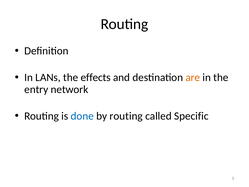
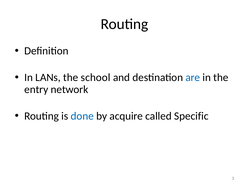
effects: effects -> school (96, 77)
are colour: orange -> blue (193, 77)
by routing: routing -> acquire (126, 116)
